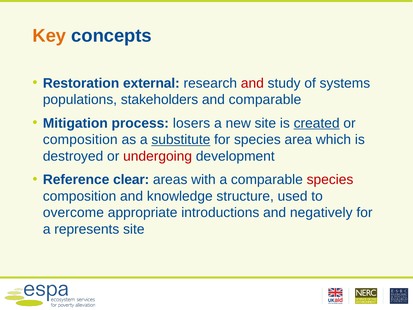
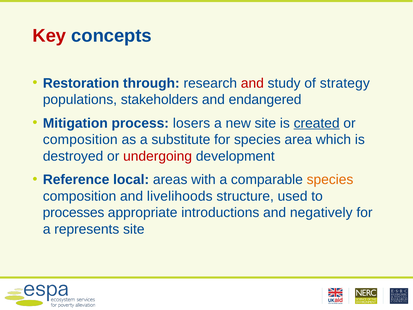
Key colour: orange -> red (49, 36)
external: external -> through (151, 83)
systems: systems -> strategy (345, 83)
and comparable: comparable -> endangered (265, 100)
substitute underline: present -> none (181, 140)
clear: clear -> local (131, 179)
species colour: red -> orange (330, 179)
knowledge: knowledge -> livelihoods (180, 196)
overcome: overcome -> processes (74, 213)
